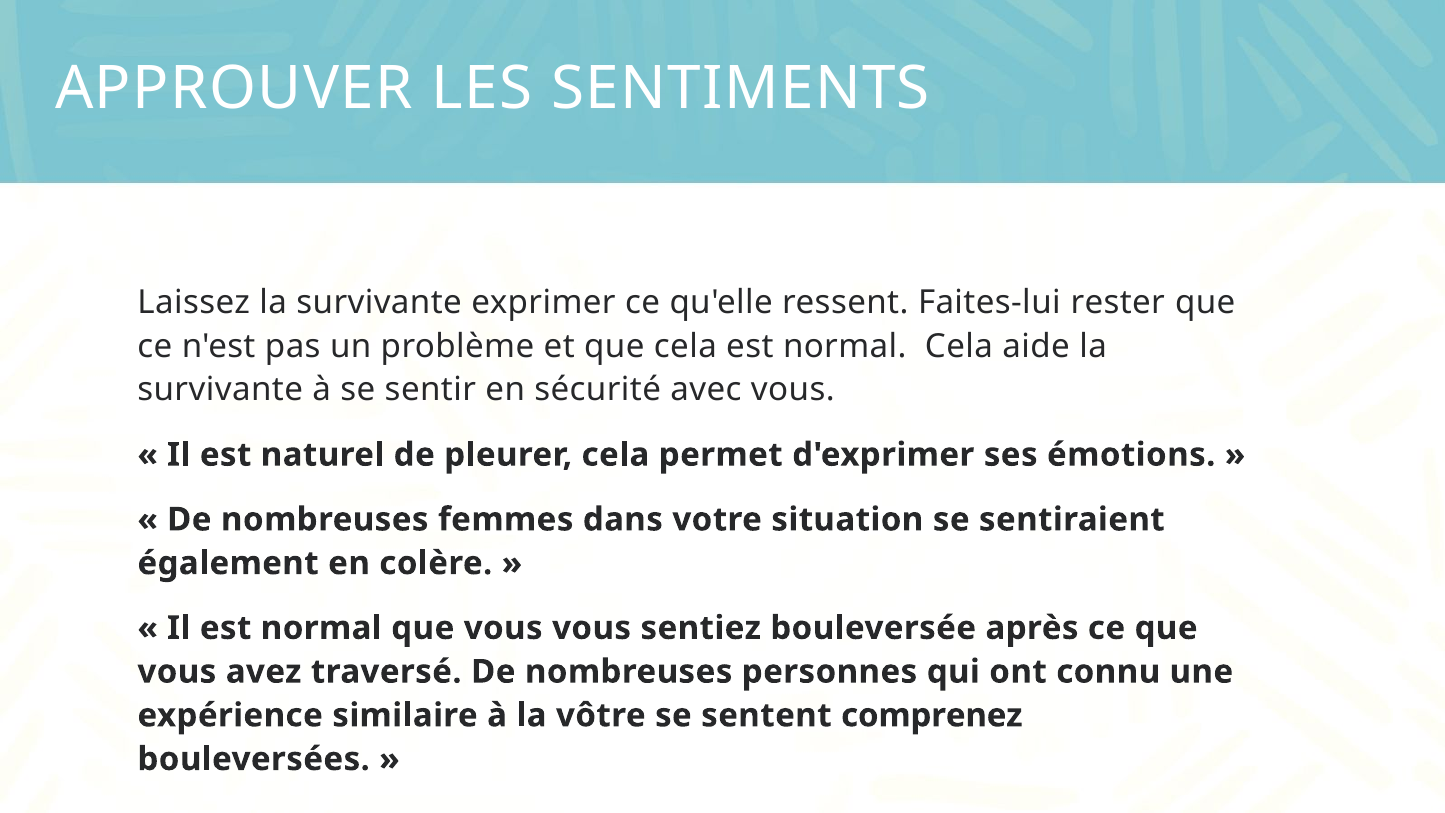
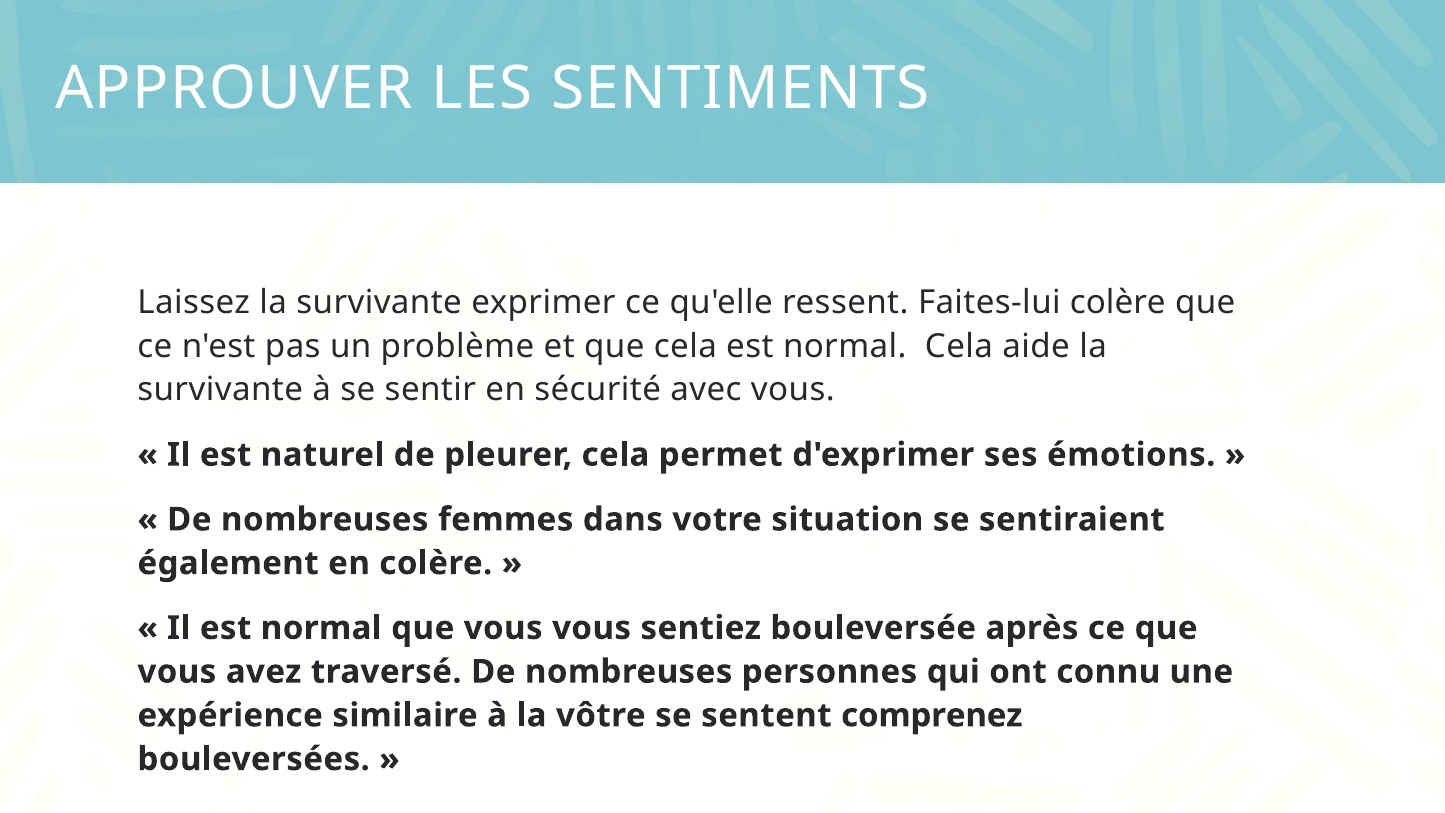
Faites-lui rester: rester -> colère (1118, 303)
